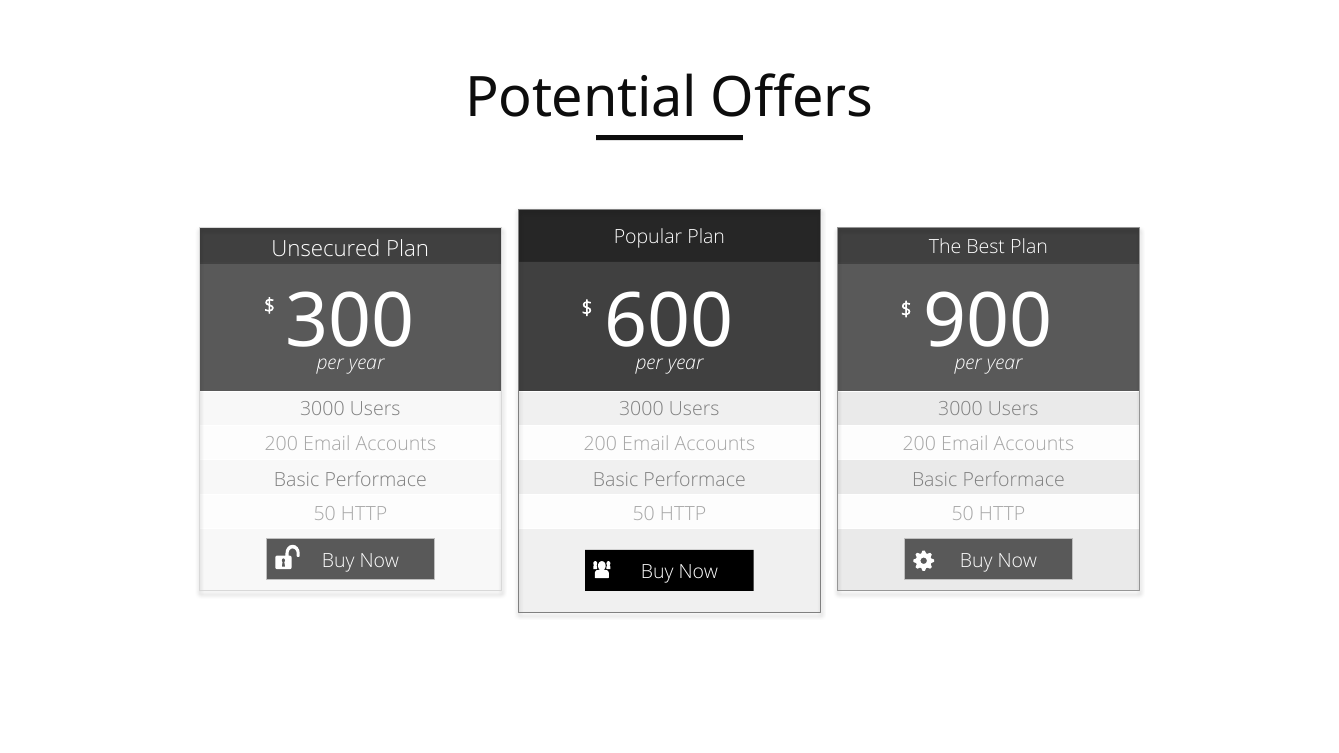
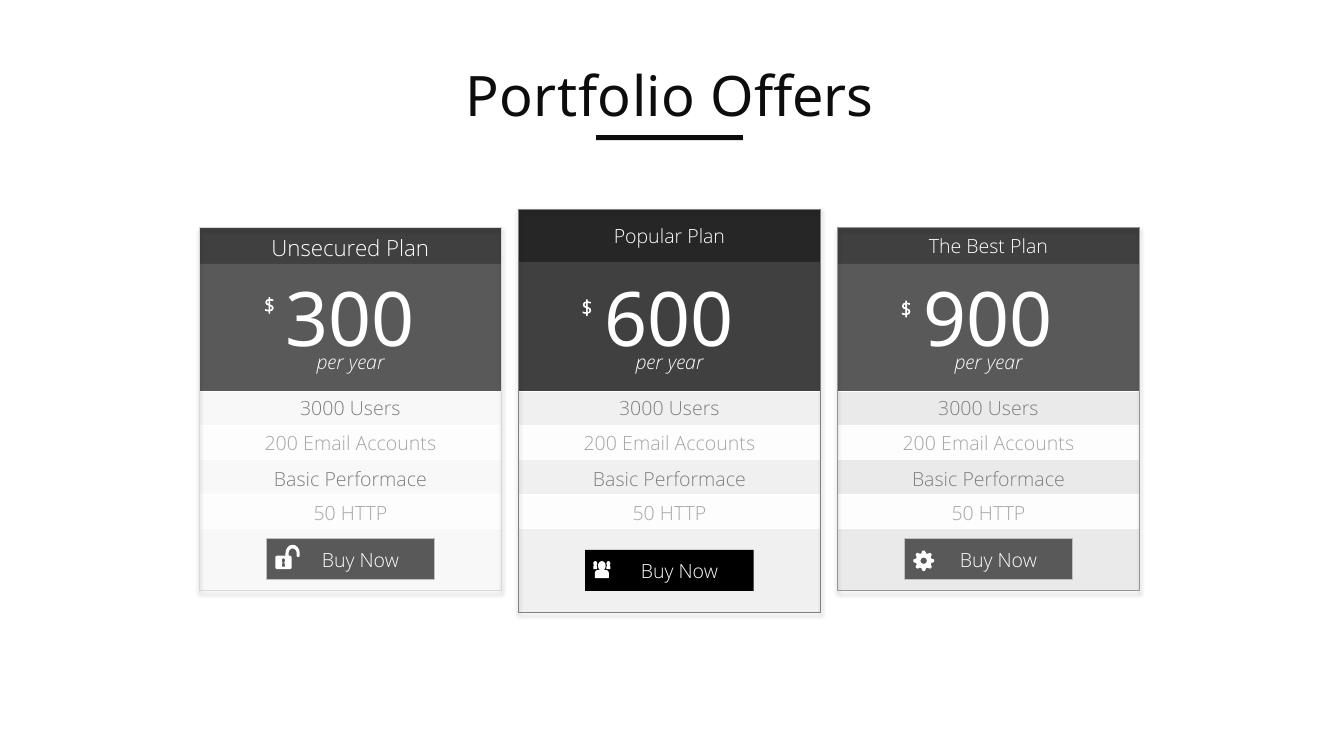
Potential: Potential -> Portfolio (580, 99)
